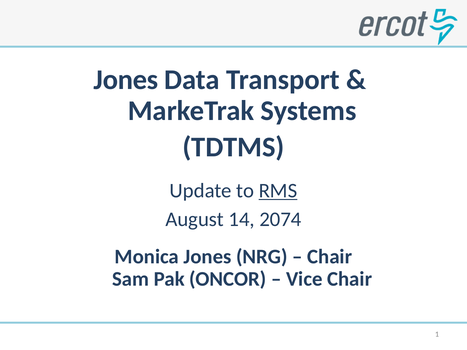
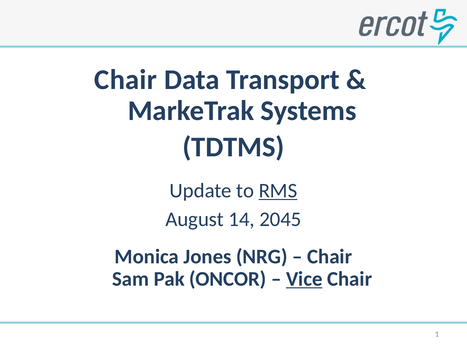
Jones: Jones -> Chair (126, 80)
2074: 2074 -> 2045 (280, 220)
Vice underline: none -> present (304, 279)
